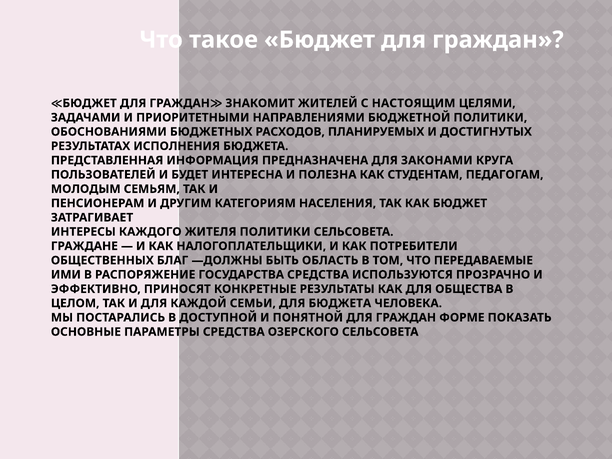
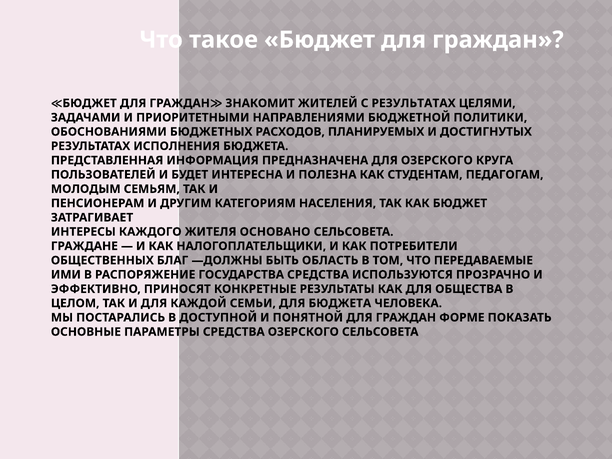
С НАСТОЯЩИМ: НАСТОЯЩИМ -> РЕЗУЛЬТАТАХ (414, 103)
ДЛЯ ЗАКОНАМИ: ЗАКОНАМИ -> ОЗЕРСКОГО (437, 160)
ЖИТЕЛЯ ПОЛИТИКИ: ПОЛИТИКИ -> ОСНОВАНО (275, 232)
